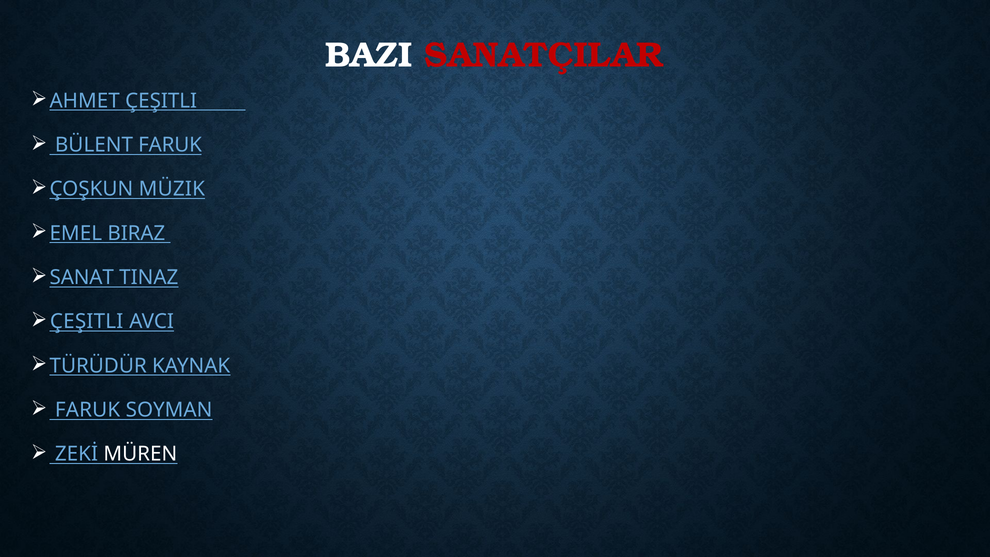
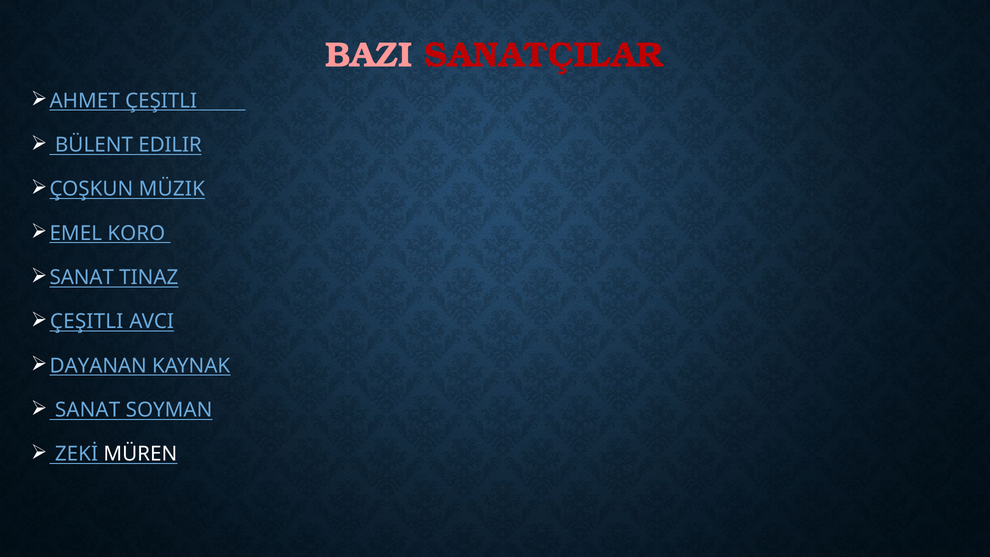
BAZI colour: white -> pink (369, 55)
BÜLENT FARUK: FARUK -> EDILIR (170, 145)
BIRAZ: BIRAZ -> KORO (136, 233)
TÜRÜDÜR: TÜRÜDÜR -> DAYANAN (98, 366)
FARUK: FARUK -> SANAT (88, 410)
